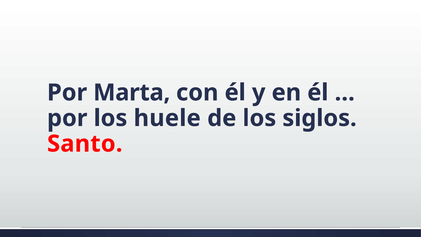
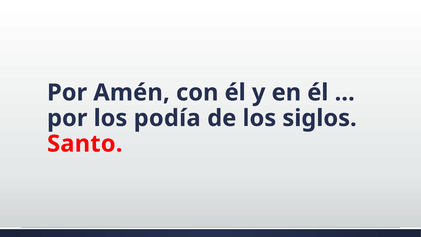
Marta: Marta -> Amén (131, 93)
huele: huele -> podía (167, 118)
